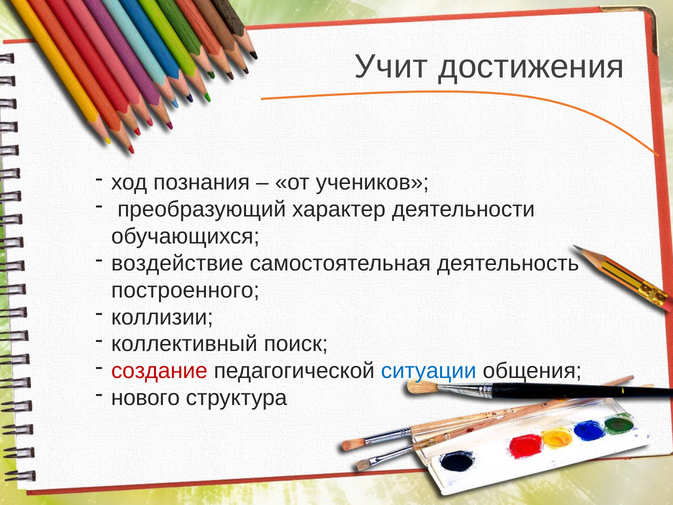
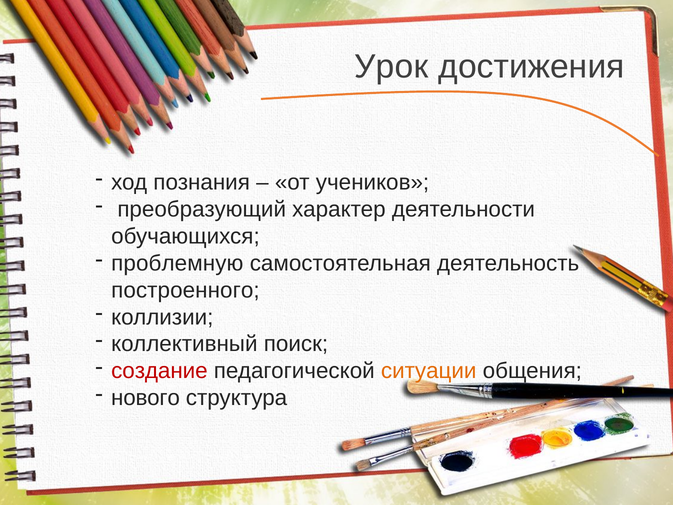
Учит: Учит -> Урок (391, 66)
воздействие: воздействие -> проблемную (177, 263)
ситуации colour: blue -> orange (429, 371)
